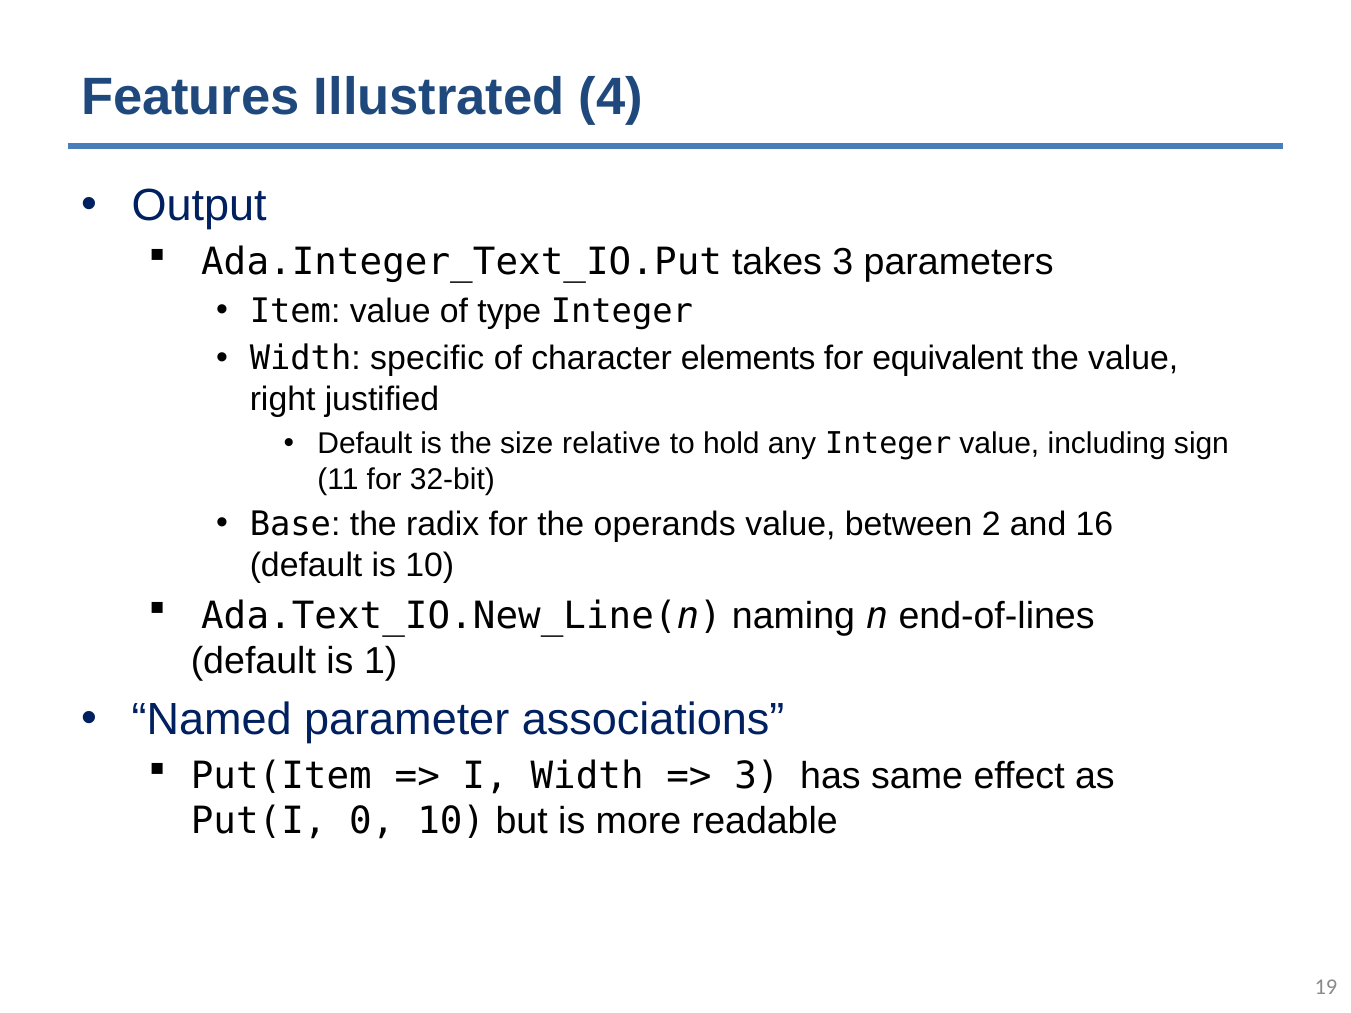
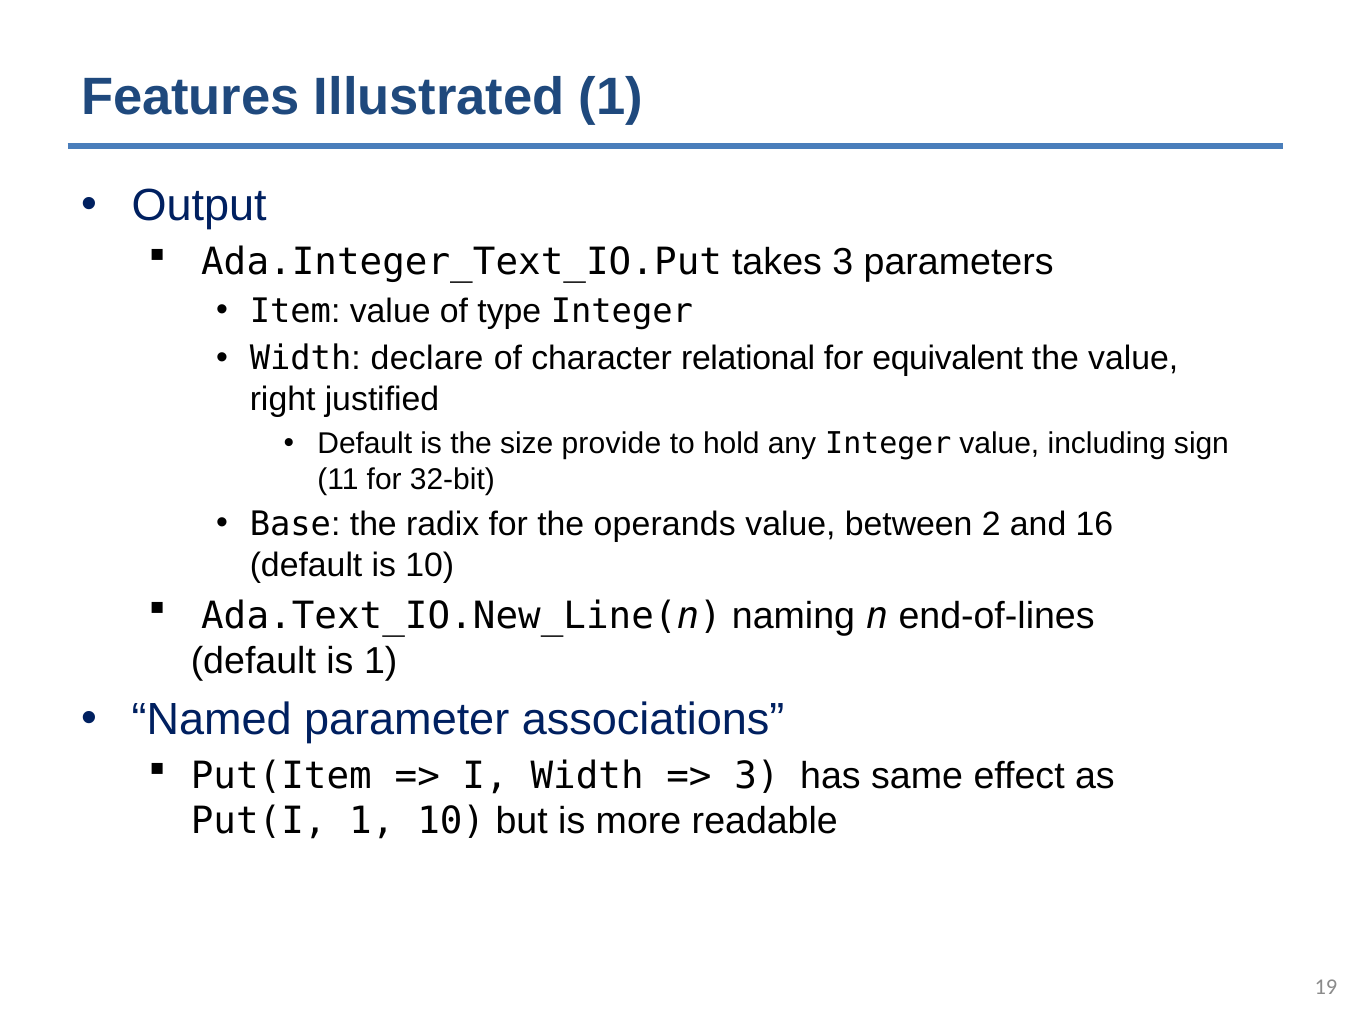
Illustrated 4: 4 -> 1 (611, 97)
specific: specific -> declare (427, 359)
elements: elements -> relational (748, 359)
relative: relative -> provide (611, 443)
Put(I 0: 0 -> 1 (372, 822)
